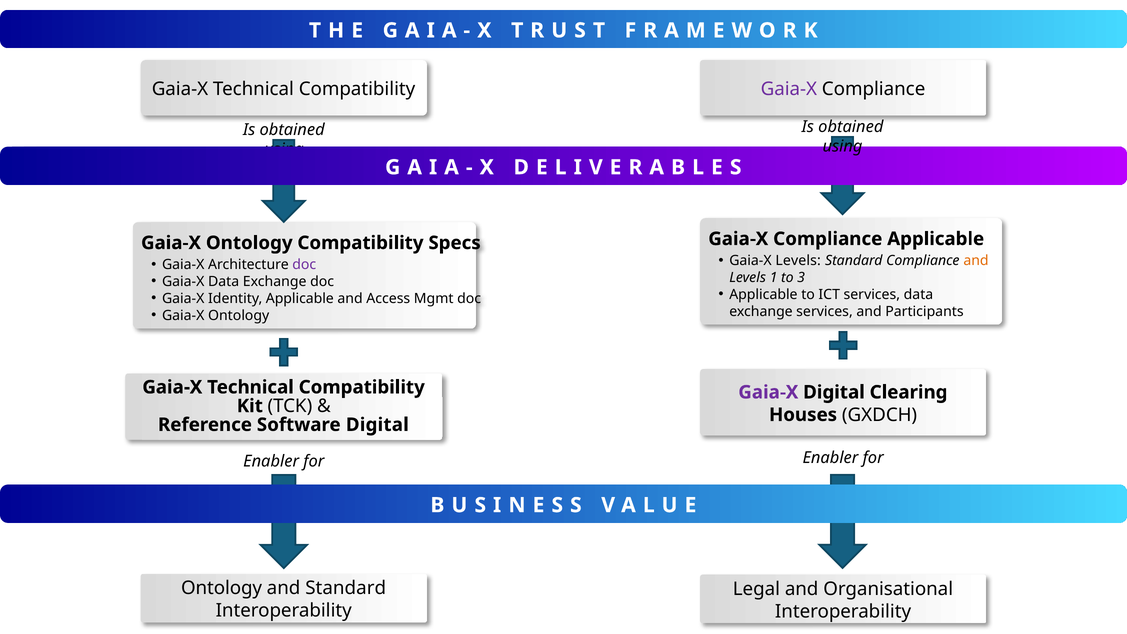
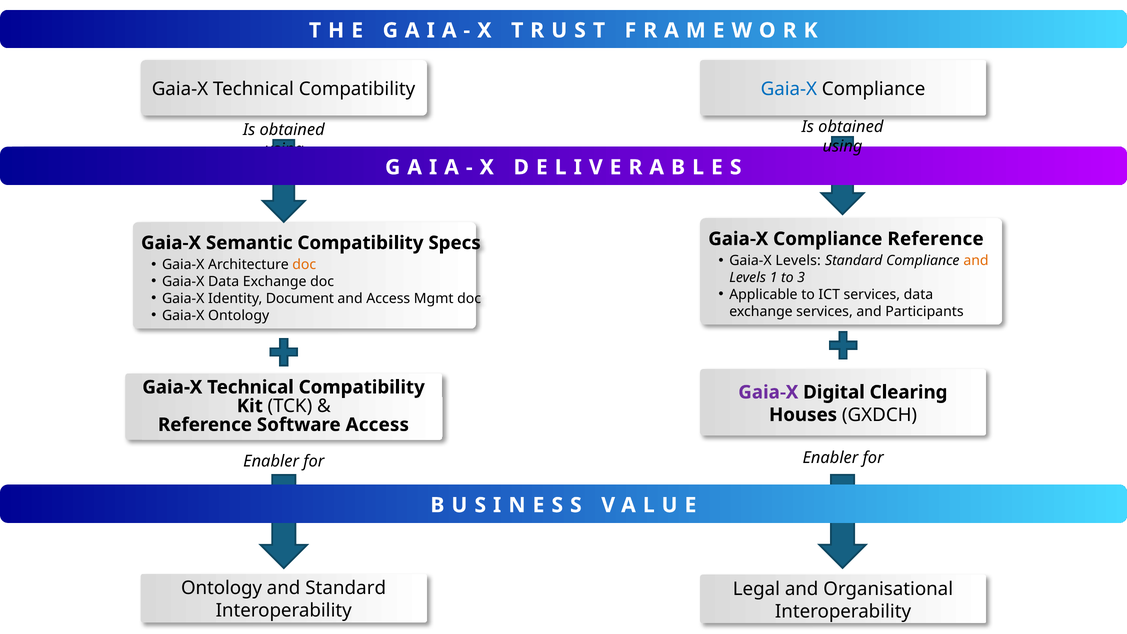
Gaia-X colour: purple -> blue (789, 89)
Compliance Applicable: Applicable -> Reference (936, 239)
Ontology: Ontology -> Semantic (249, 243)
doc colour: purple -> orange (304, 265)
Identity Applicable: Applicable -> Document (300, 298)
Software Digital: Digital -> Access (377, 425)
